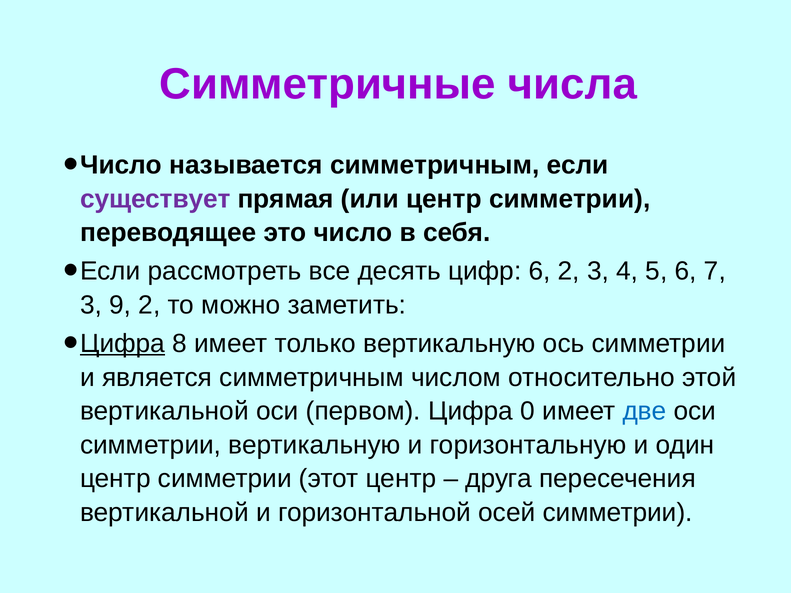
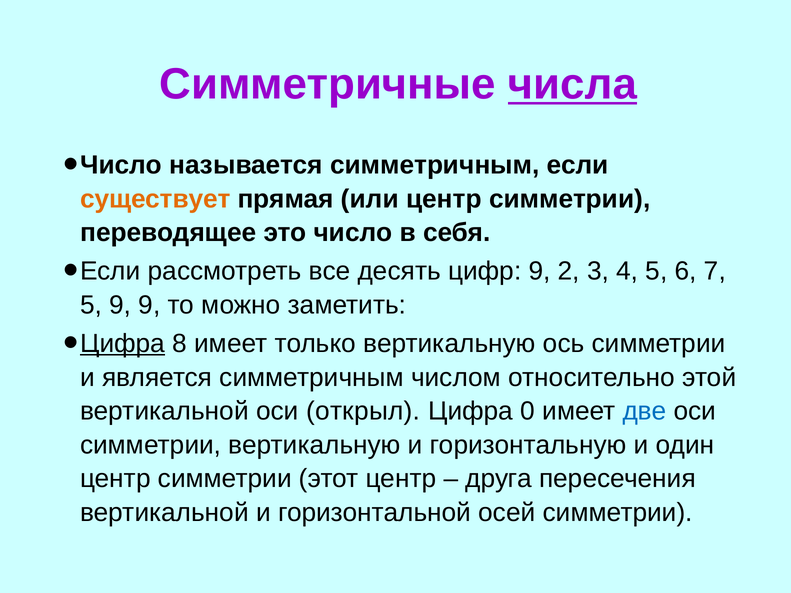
числа underline: none -> present (573, 85)
существует colour: purple -> orange (155, 199)
цифр 6: 6 -> 9 (540, 271)
3: 3 -> 5 (91, 305)
9 2: 2 -> 9 (149, 305)
первом: первом -> открыл (363, 411)
